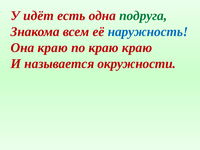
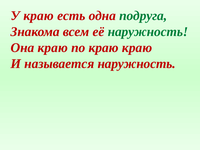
У идёт: идёт -> краю (38, 16)
наружность colour: blue -> green (148, 32)
называется окружности: окружности -> наружность (137, 64)
